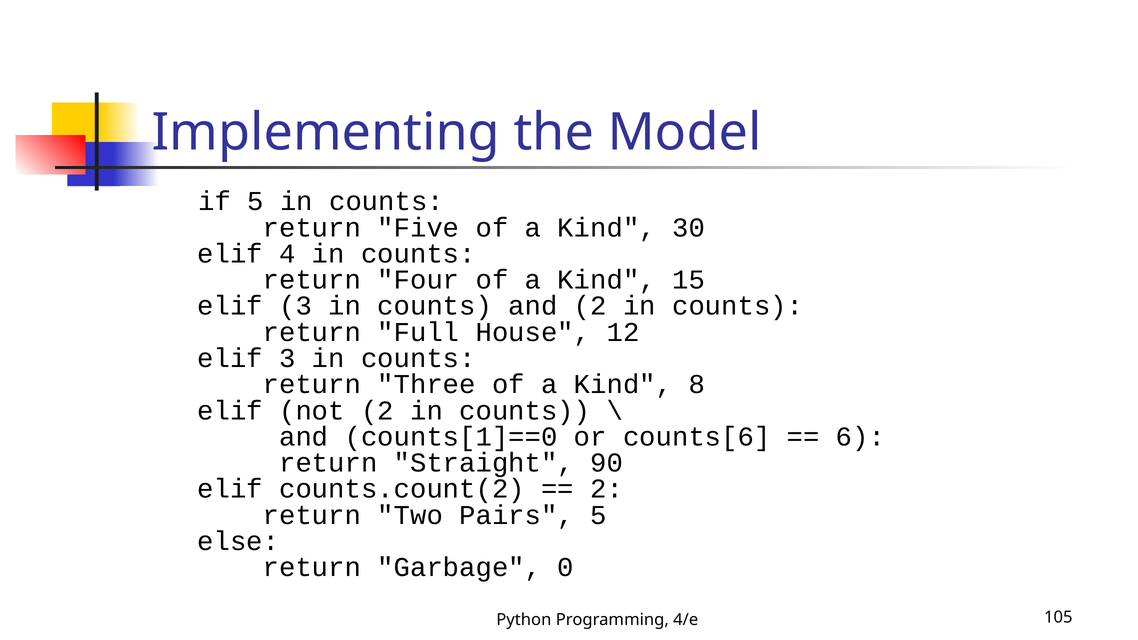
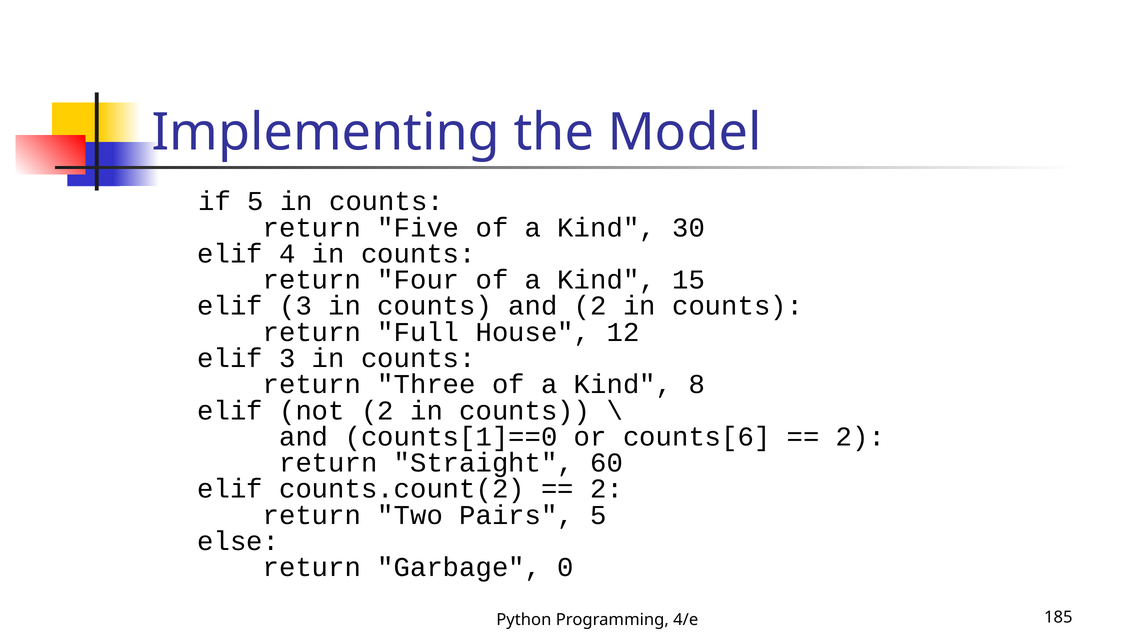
6: 6 -> 2 (860, 437)
90: 90 -> 60 (607, 463)
105: 105 -> 185 (1058, 617)
